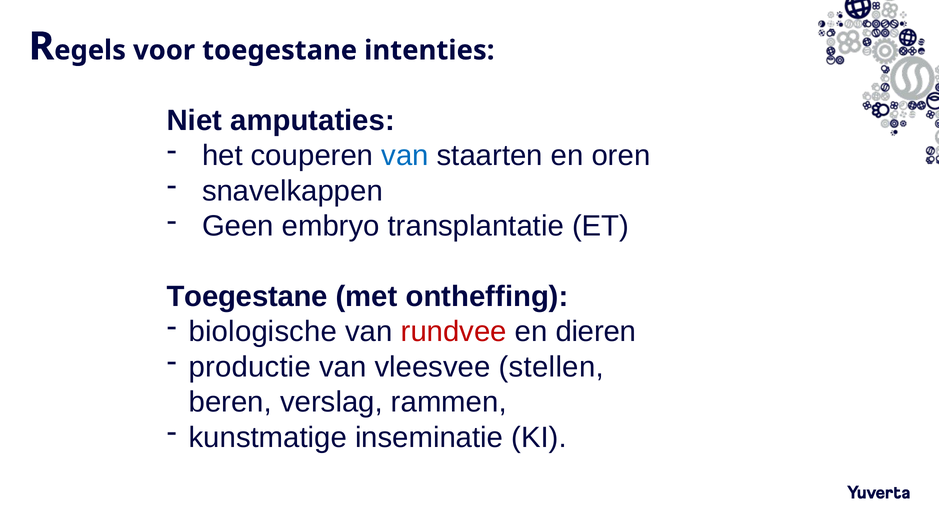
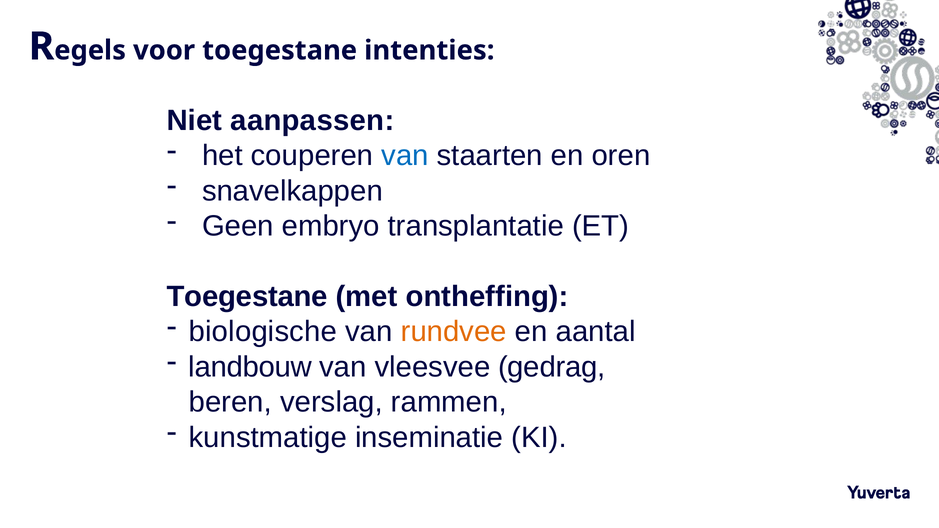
amputaties: amputaties -> aanpassen (312, 121)
rundvee colour: red -> orange (454, 332)
dieren: dieren -> aantal (596, 332)
productie: productie -> landbouw (250, 367)
stellen: stellen -> gedrag (552, 367)
